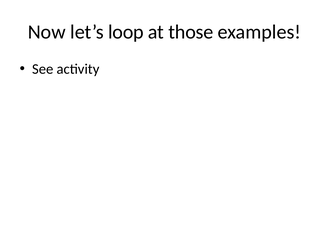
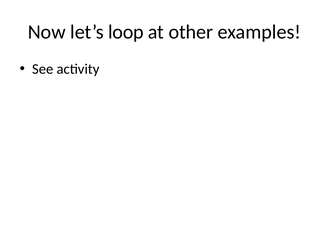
those: those -> other (191, 32)
